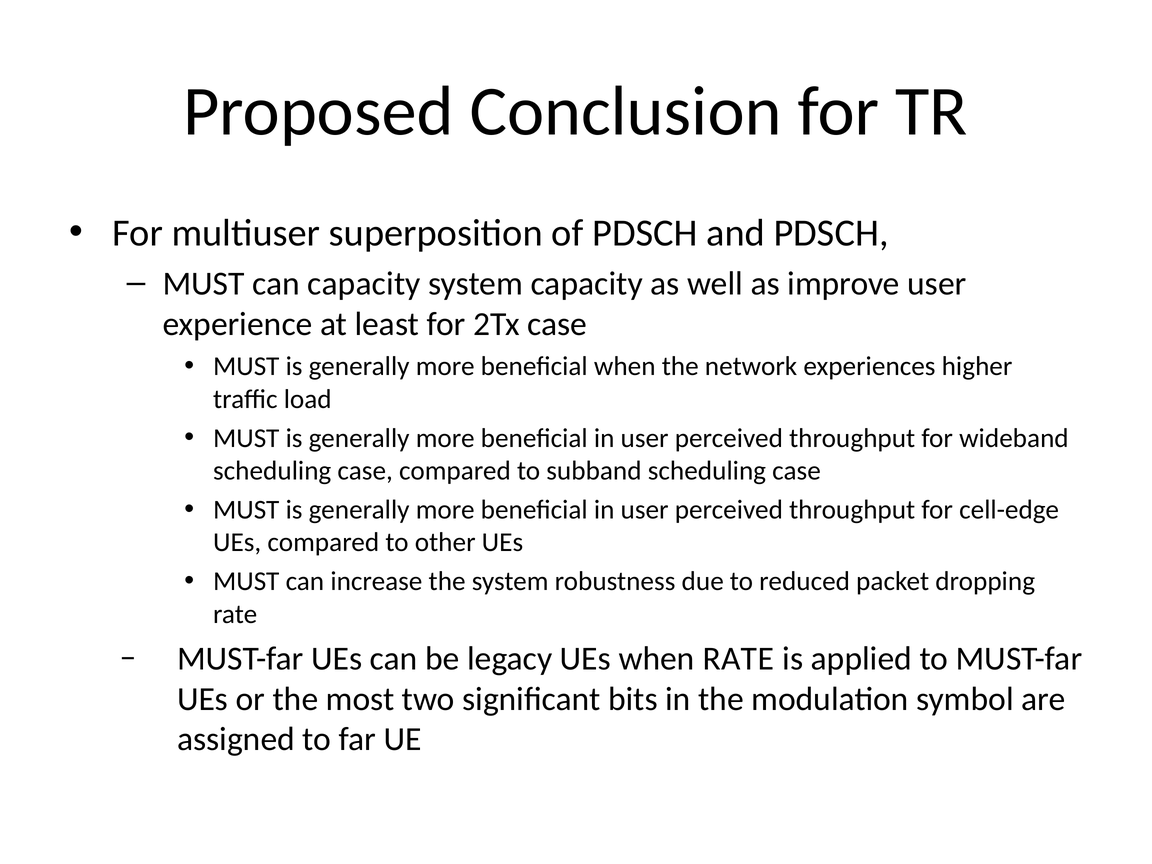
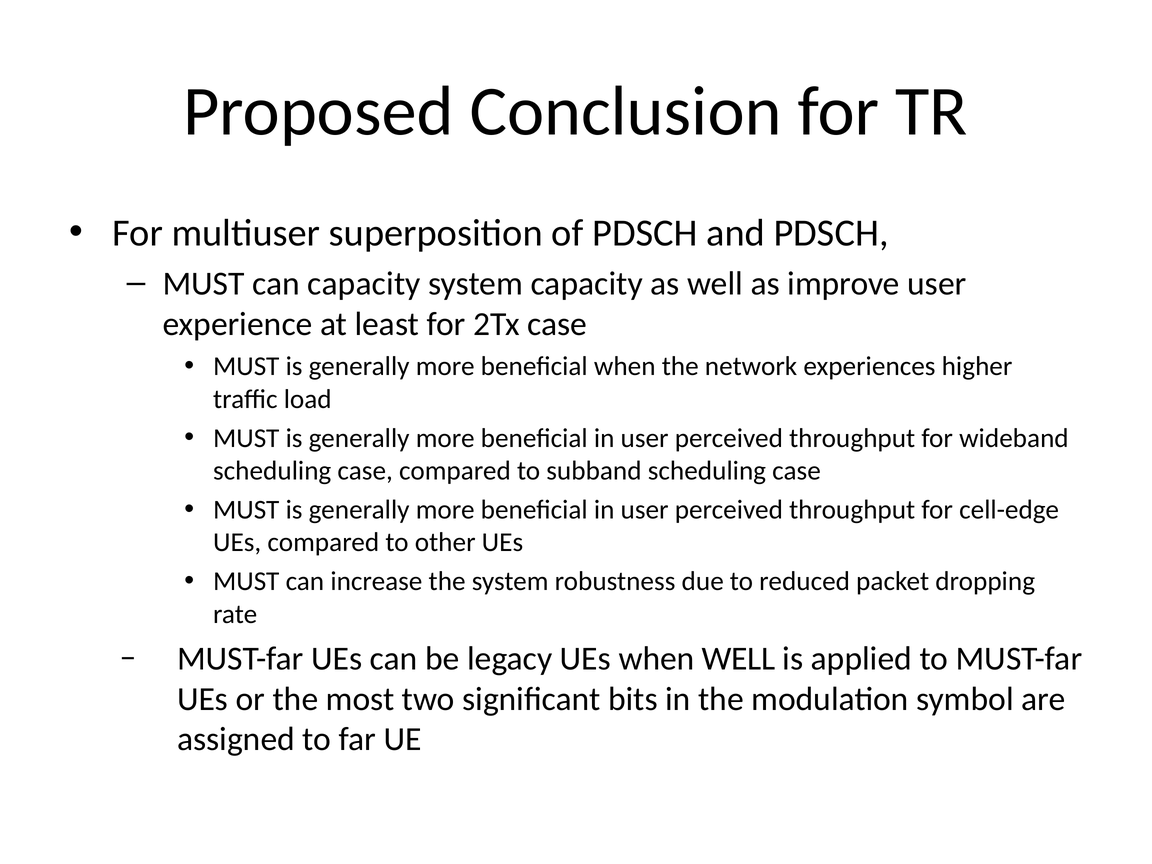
when RATE: RATE -> WELL (739, 659)
